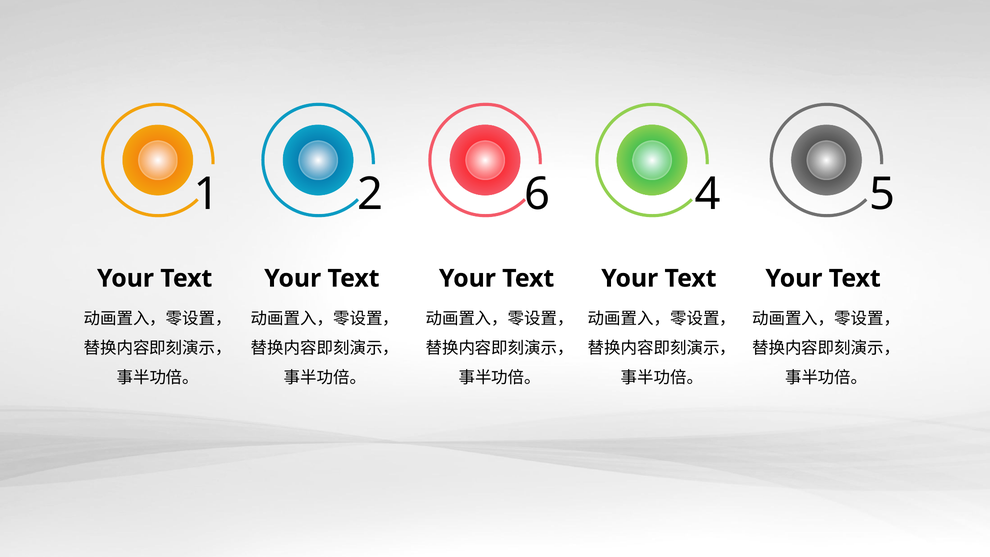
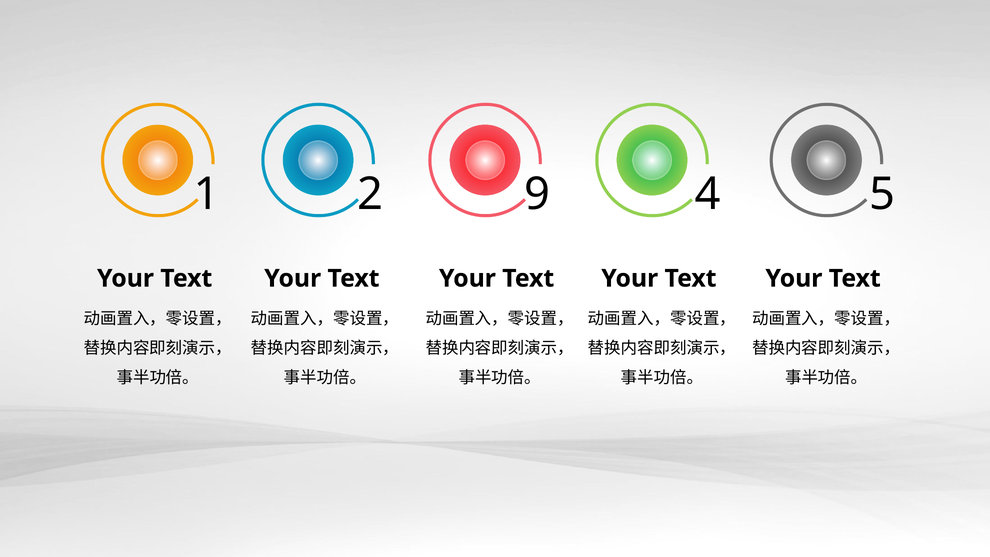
6: 6 -> 9 (537, 194)
